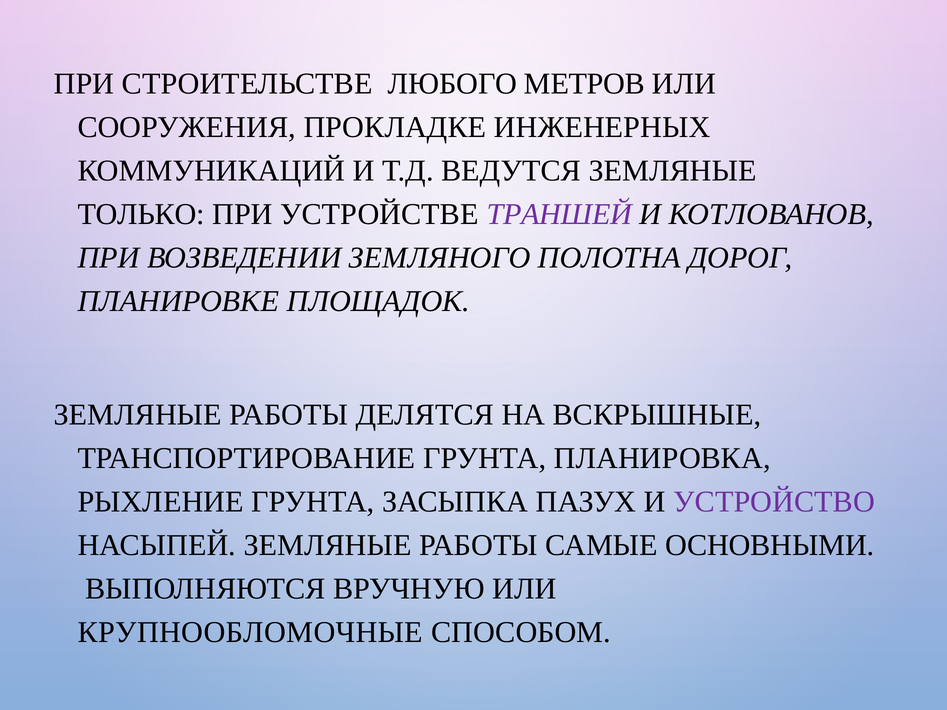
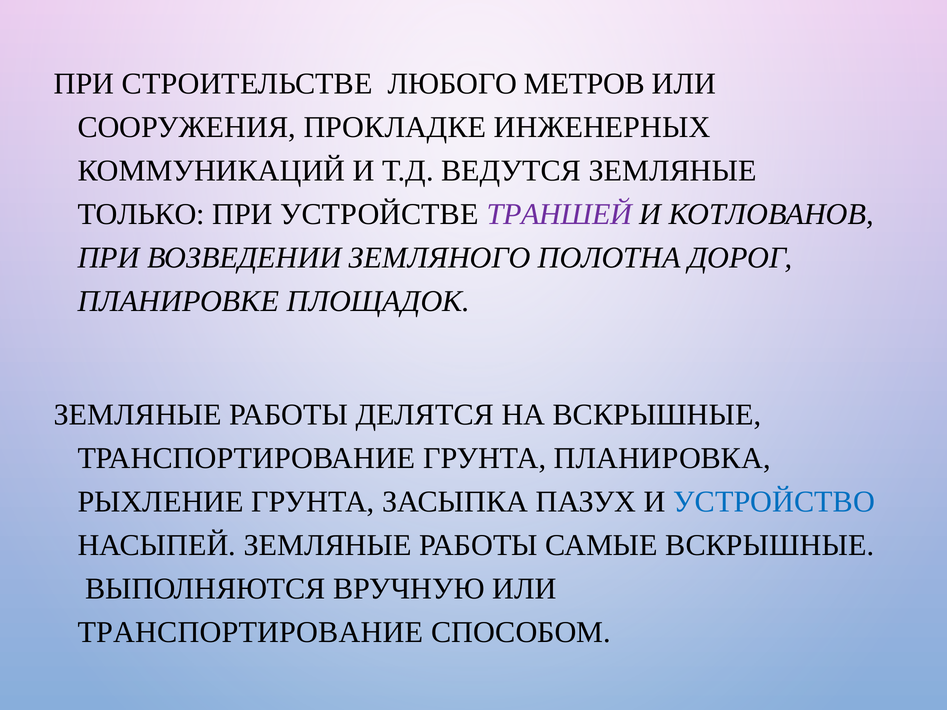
УСТРОЙСТВО colour: purple -> blue (774, 502)
САМЫЕ ОСНОВНЫМИ: ОСНОВНЫМИ -> ВСКРЫШНЫЕ (770, 545)
КРУПНООБЛОМОЧНЫЕ: КРУПНООБЛОМОЧНЫЕ -> ТРАНСПОРТИРОВАНИЕ (250, 632)
